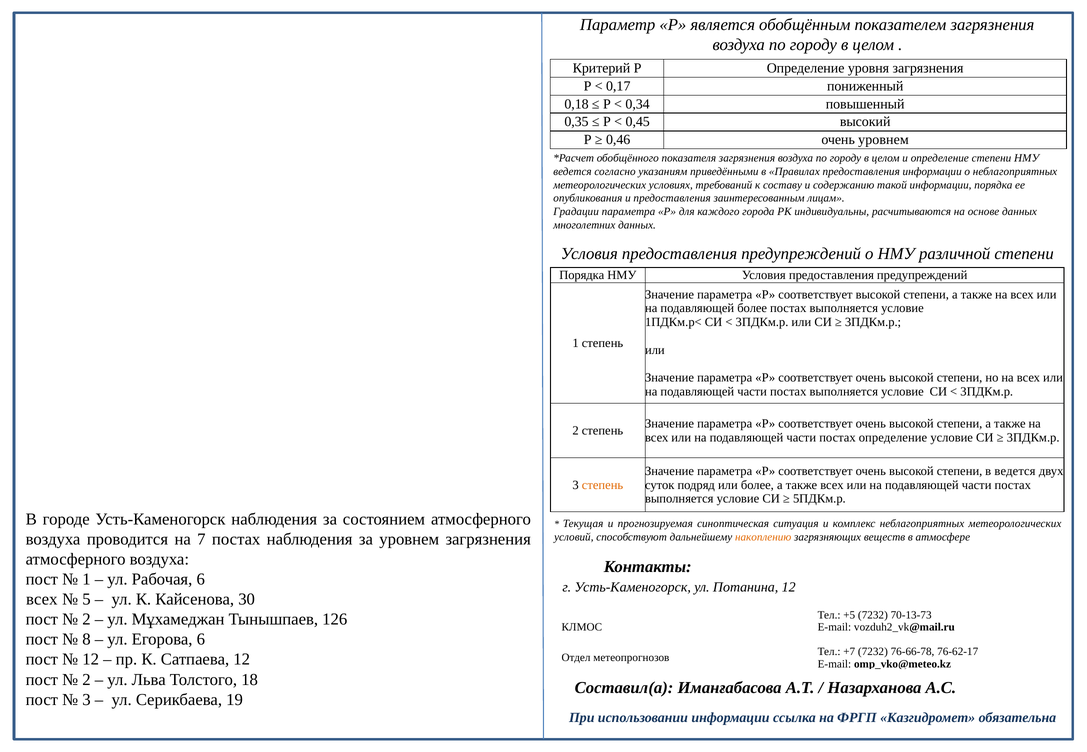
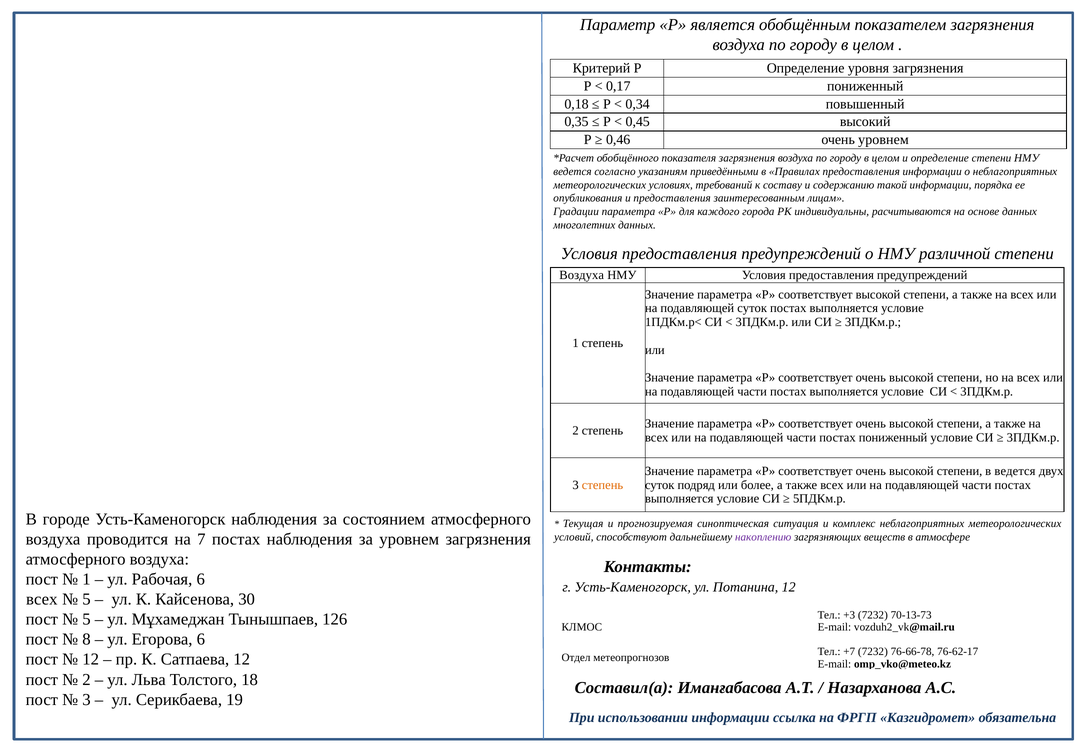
Порядка: Порядка -> Воздуха (582, 275)
подавляющей более: более -> суток (752, 309)
постах определение: определение -> пониженный (893, 438)
накоплению colour: orange -> purple (763, 537)
+5: +5 -> +3 (849, 615)
2: 2 -> 5 (86, 620)
